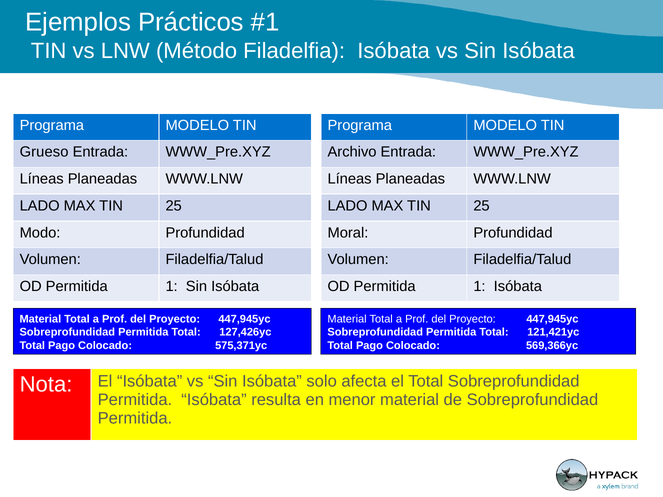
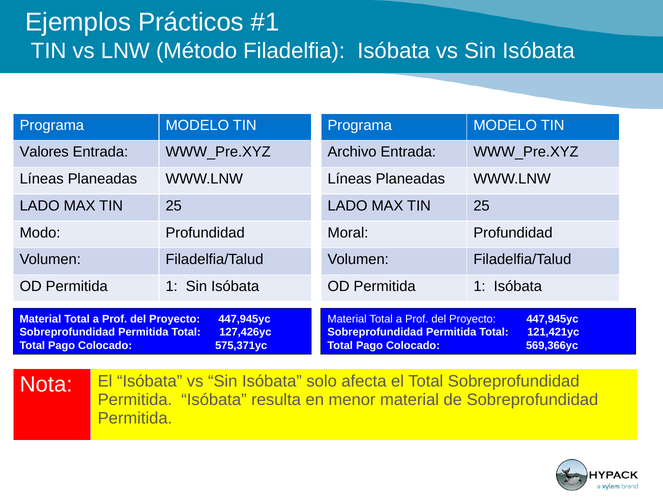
Grueso: Grueso -> Valores (44, 152)
